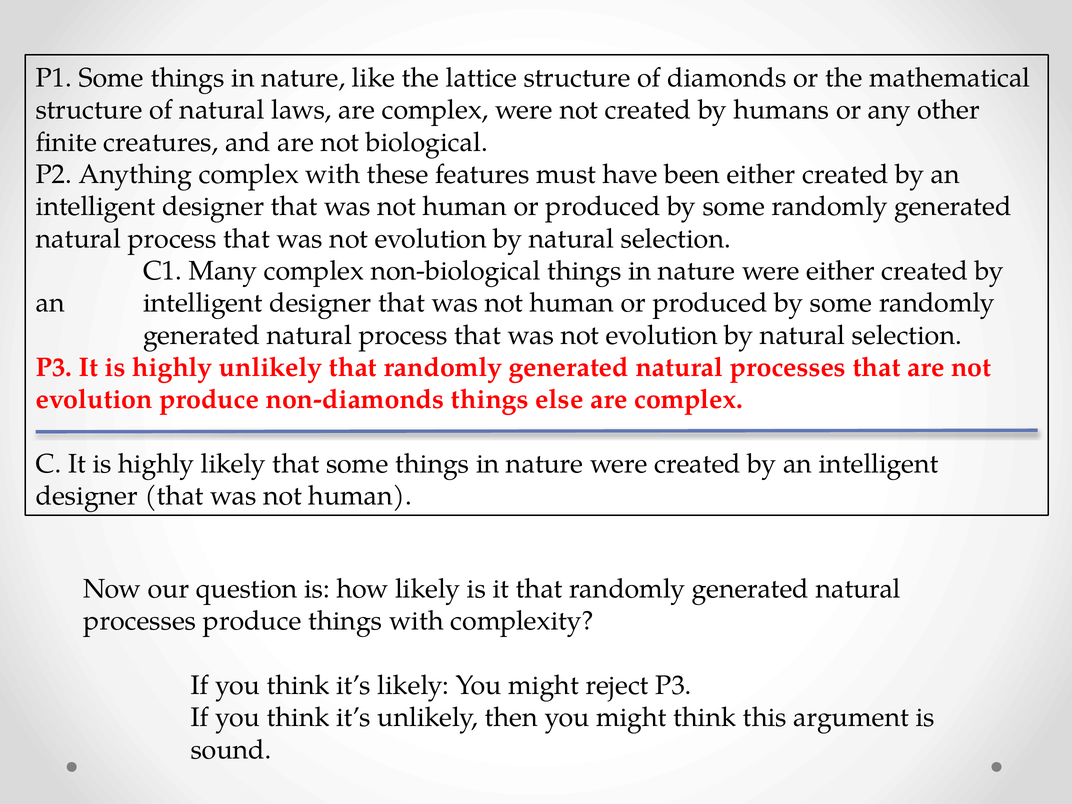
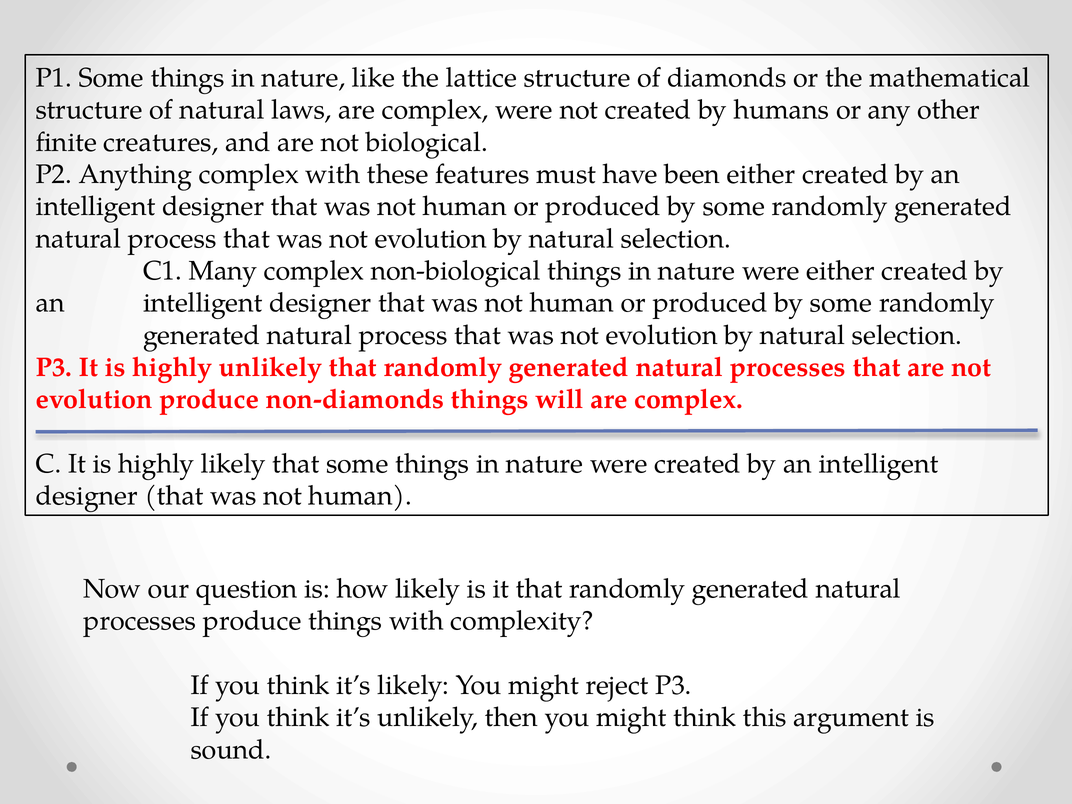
else: else -> will (560, 399)
